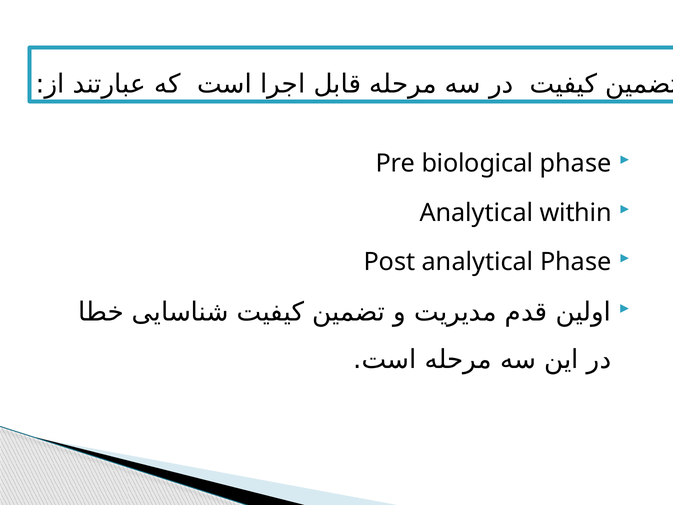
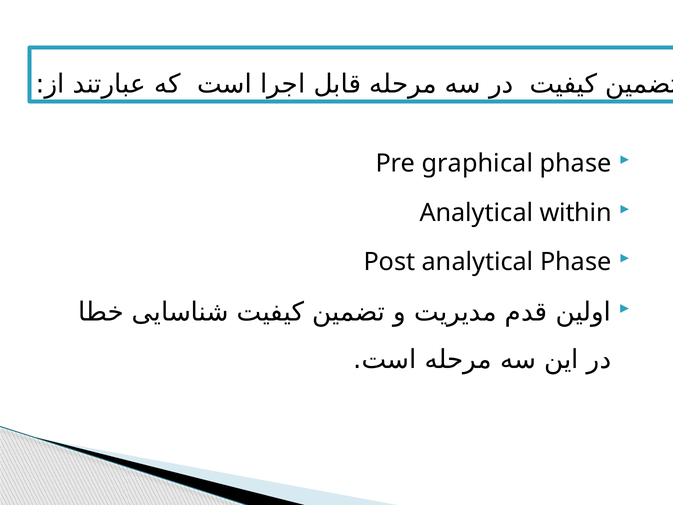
biological: biological -> graphical (477, 163)
